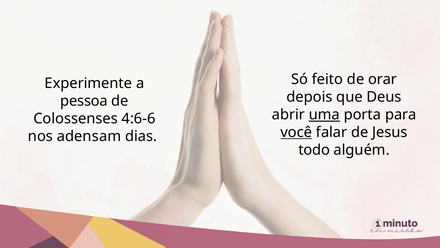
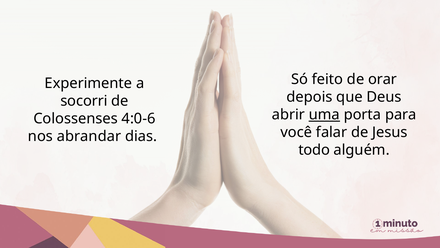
pessoa: pessoa -> socorri (84, 101)
4:6-6: 4:6-6 -> 4:0-6 (139, 118)
você underline: present -> none (296, 132)
adensam: adensam -> abrandar (89, 136)
